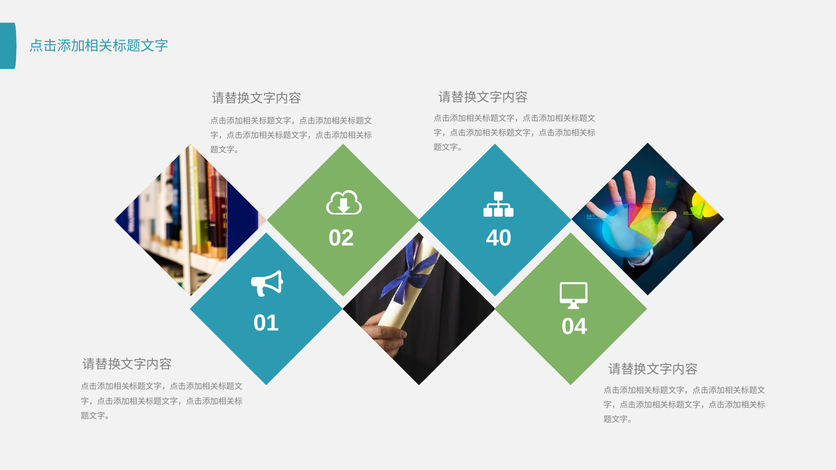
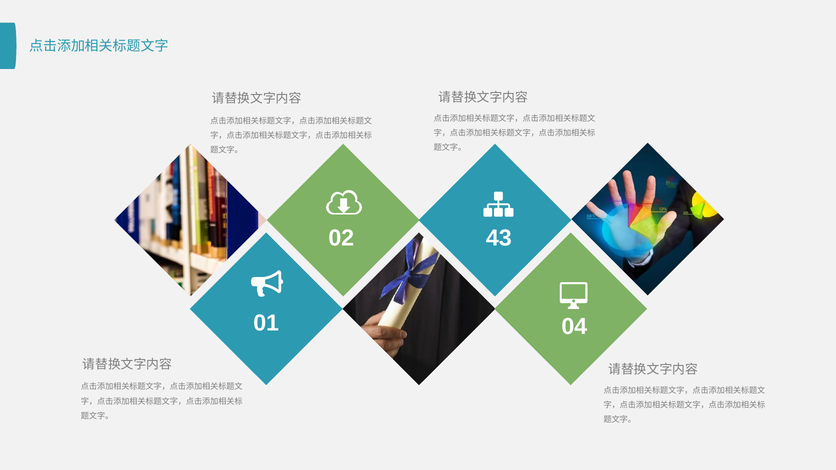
40: 40 -> 43 (499, 238)
